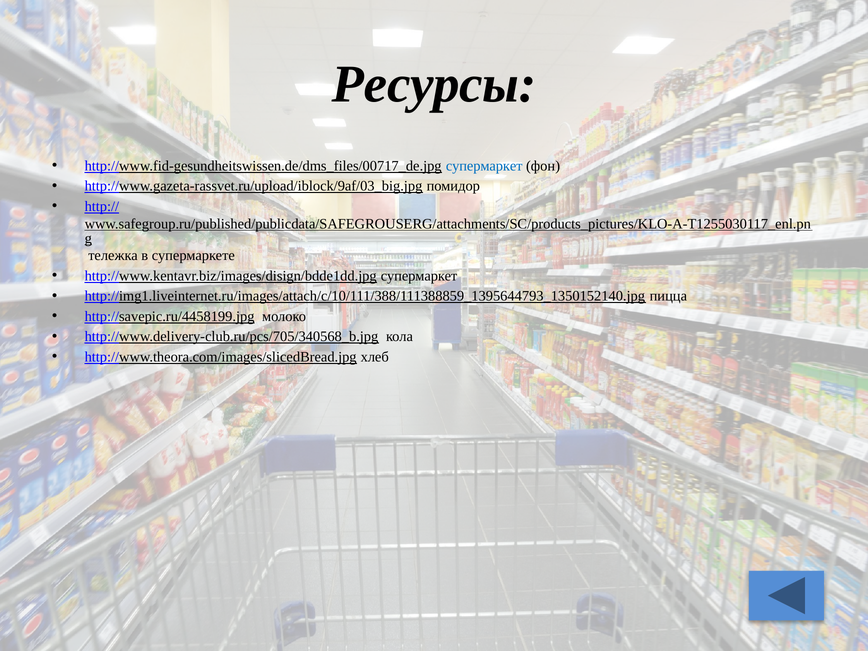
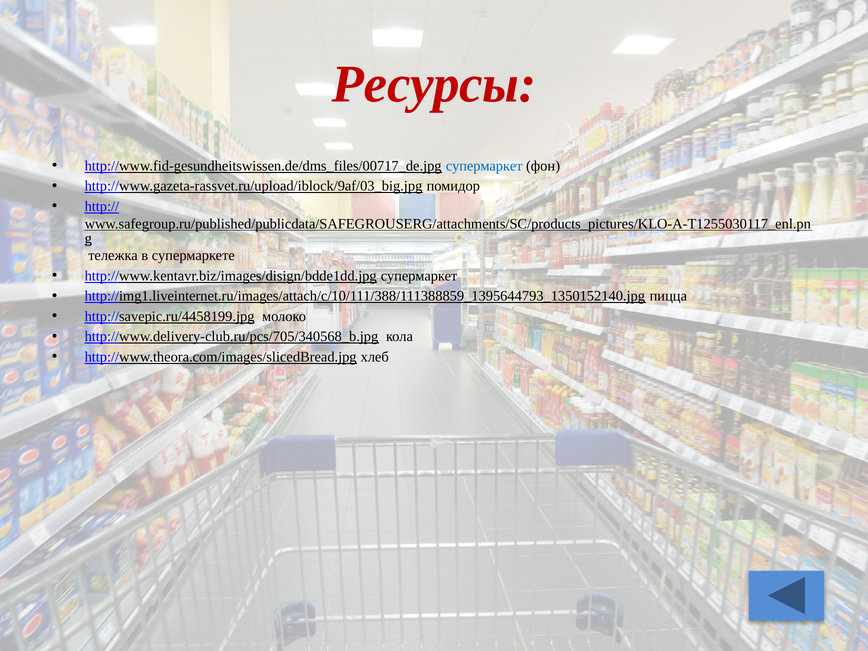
Ресурсы colour: black -> red (434, 84)
